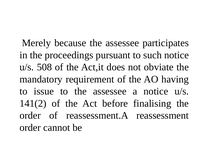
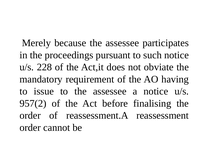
508: 508 -> 228 (44, 67)
141(2: 141(2 -> 957(2 (33, 103)
